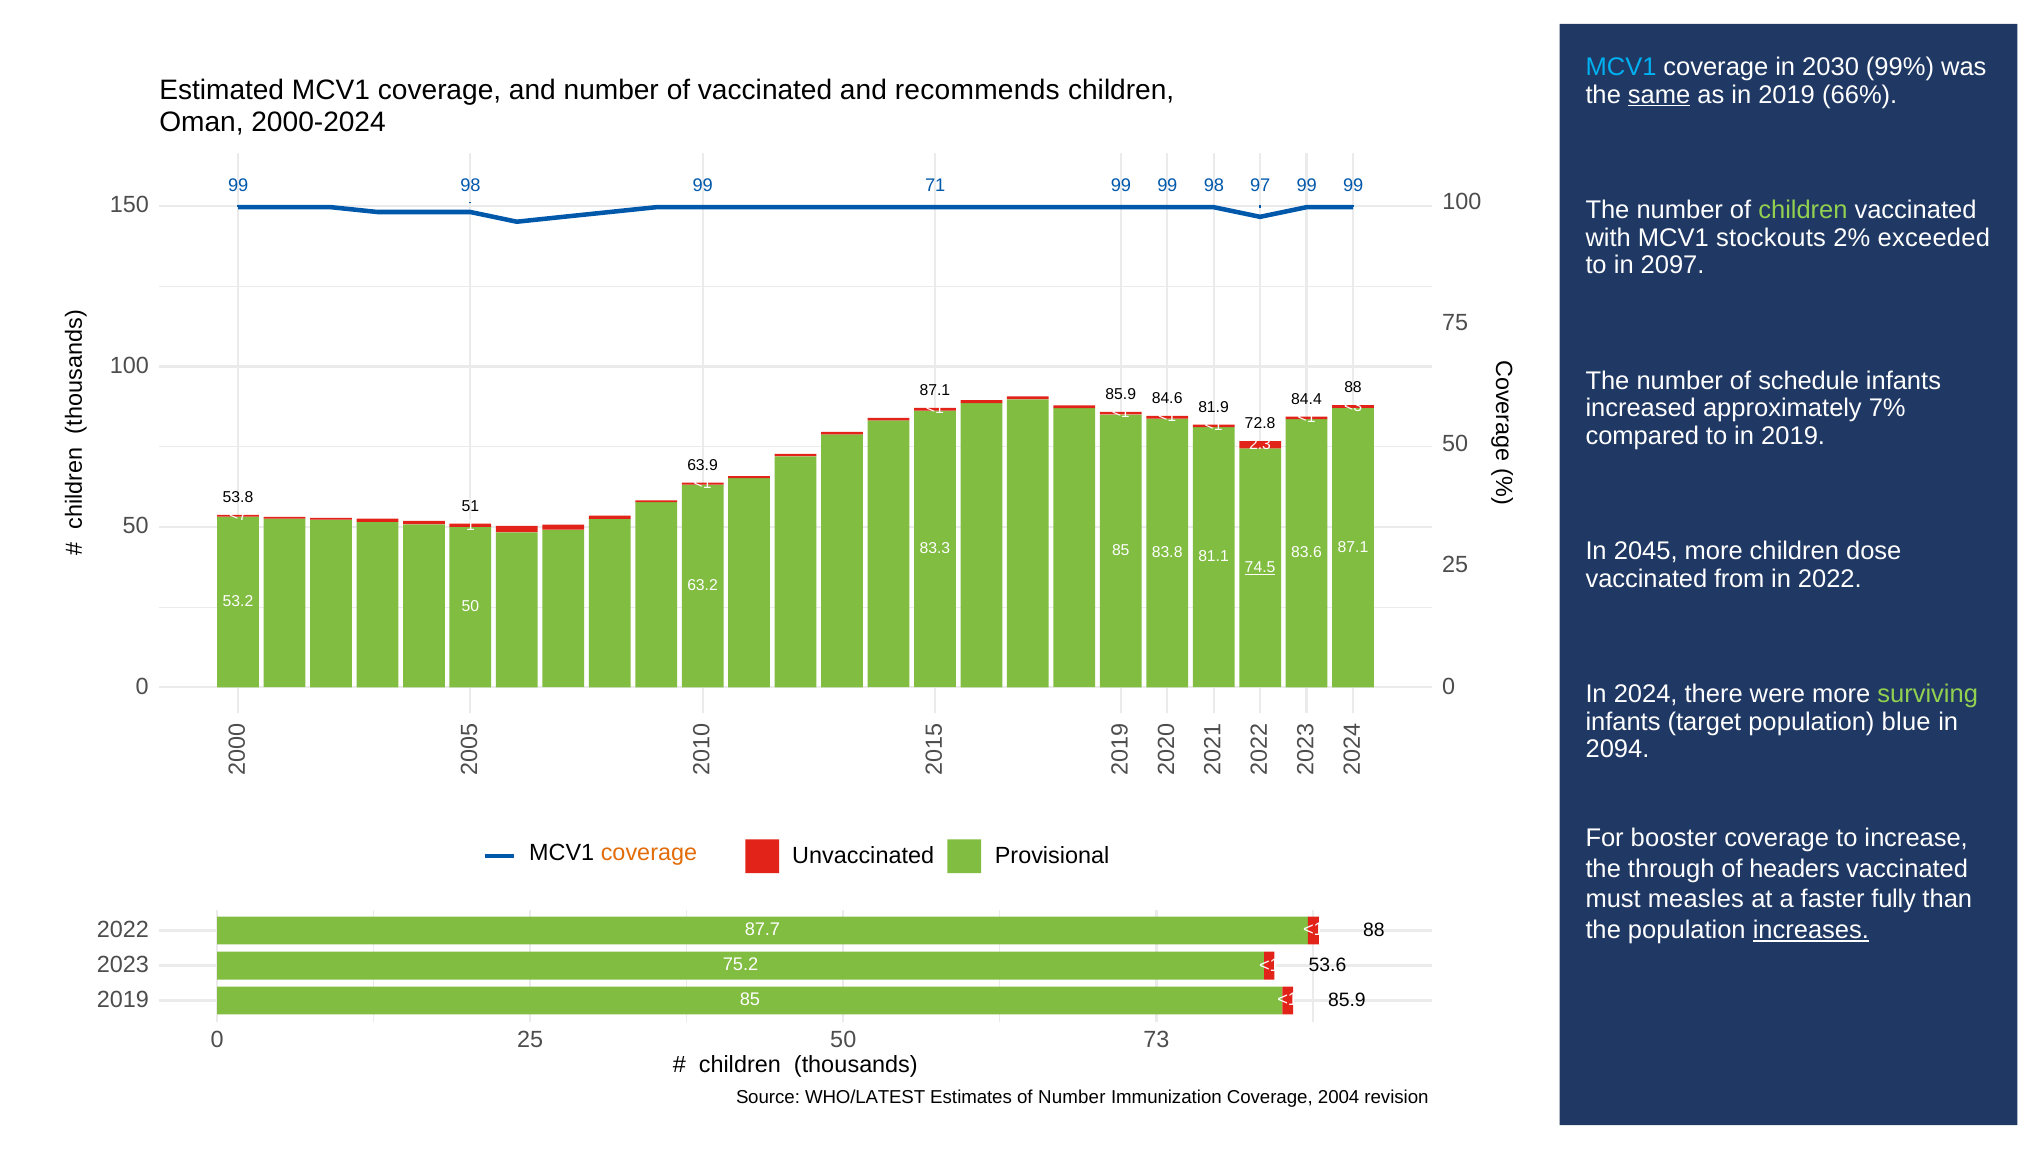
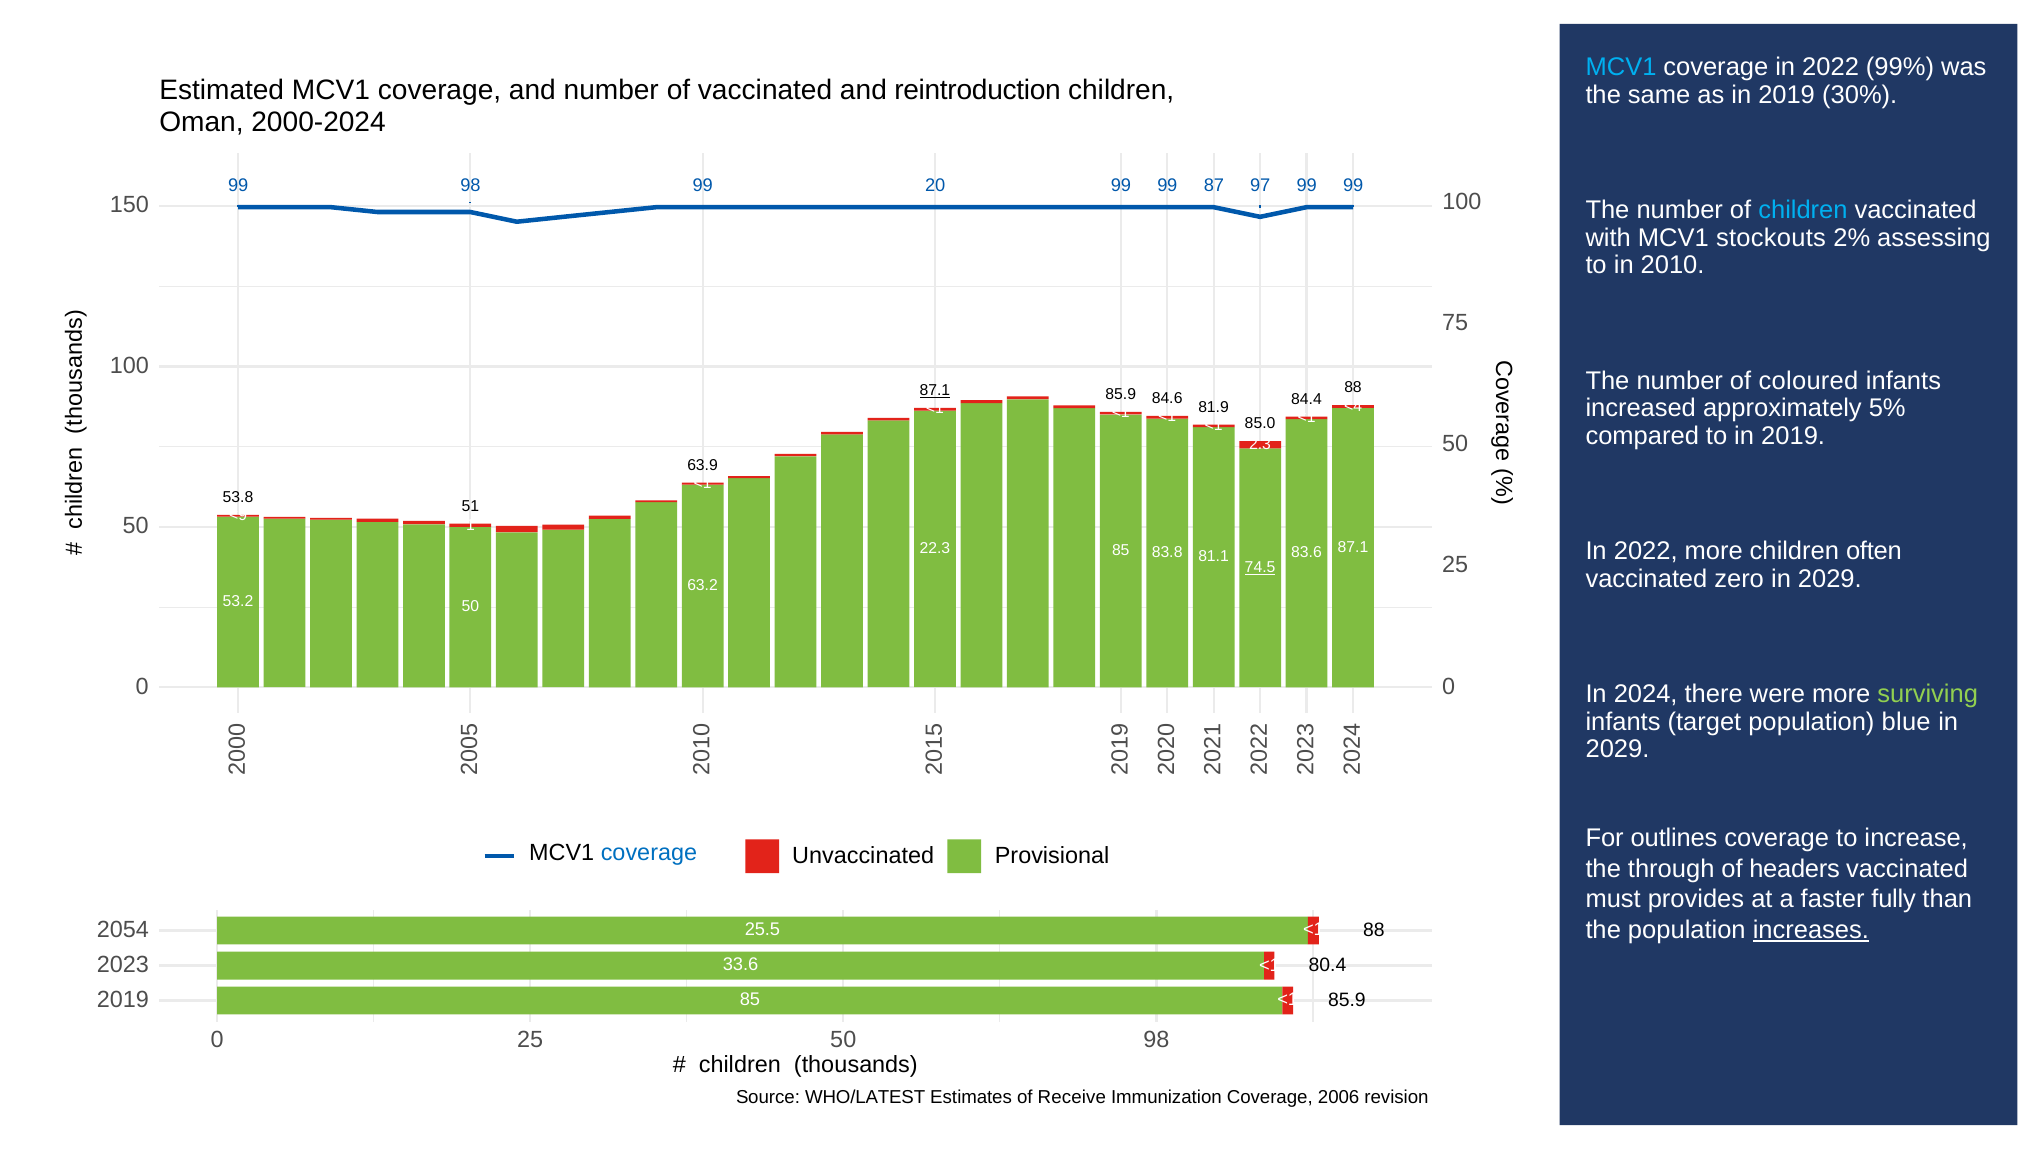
coverage in 2030: 2030 -> 2022 (1831, 67)
recommends: recommends -> reintroduction (978, 91)
same underline: present -> none (1659, 95)
66%: 66% -> 30% (1860, 95)
71: 71 -> 20 (935, 185)
99 99 98: 98 -> 87 (1214, 185)
children colour: light green -> light blue (1803, 210)
exceeded: exceeded -> assessing (1934, 238)
2097: 2097 -> 2010 (1673, 265)
schedule: schedule -> coloured (1809, 381)
87.1 underline: none -> present (935, 390)
7%: 7% -> 5% (1887, 408)
<3: <3 -> <4 (1353, 406)
72.8: 72.8 -> 85.0 (1260, 424)
<7: <7 -> <9 (238, 515)
2045: 2045 -> 2022 (1646, 551)
dose: dose -> often (1874, 551)
83.3: 83.3 -> 22.3 (935, 549)
from: from -> zero (1739, 579)
2022: 2022 -> 2029 (1830, 579)
2094: 2094 -> 2029 (1617, 750)
booster: booster -> outlines (1674, 838)
coverage colour: orange -> blue (649, 853)
measles: measles -> provides (1696, 900)
2022: 2022 -> 2054 (123, 930)
87.7: 87.7 -> 25.5 (762, 930)
53.6: 53.6 -> 80.4 (1327, 965)
75.2: 75.2 -> 33.6 (741, 965)
50 73: 73 -> 98 (1156, 1040)
of Number: Number -> Receive (1072, 1097)
2004: 2004 -> 2006 (1339, 1097)
